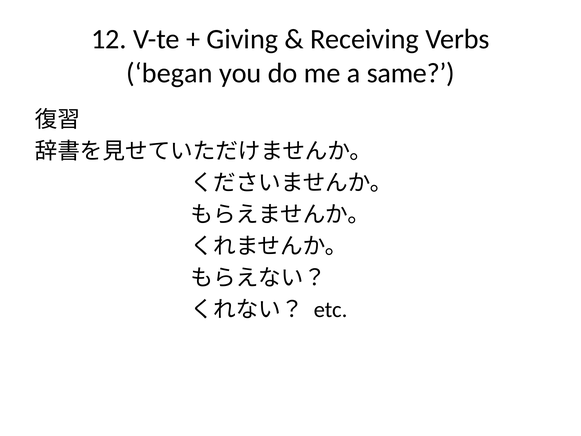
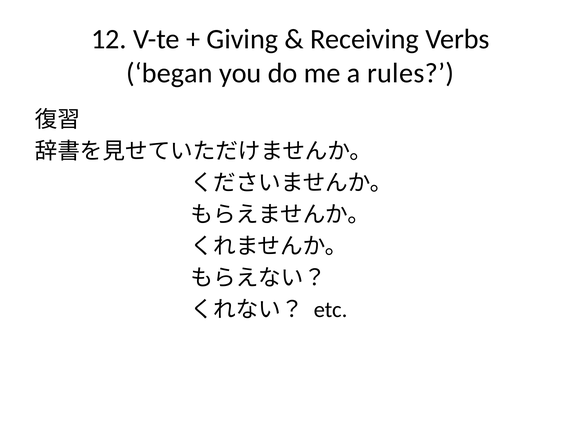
same: same -> rules (410, 73)
